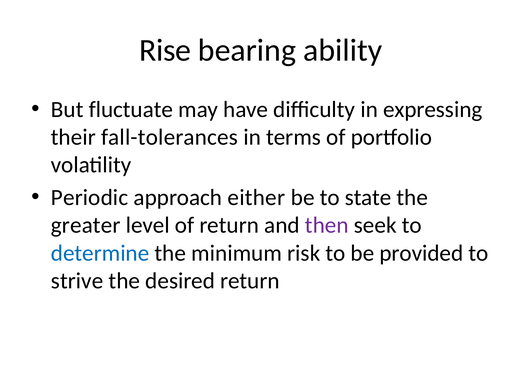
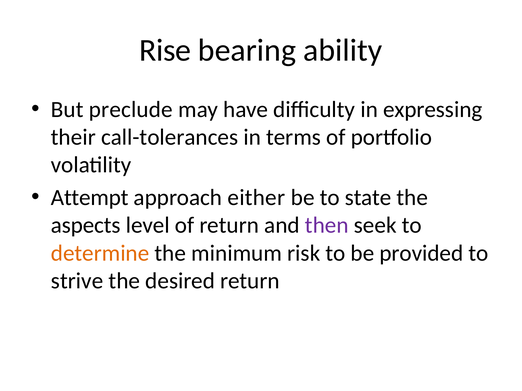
fluctuate: fluctuate -> preclude (131, 110)
fall-tolerances: fall-tolerances -> call-tolerances (170, 137)
Periodic: Periodic -> Attempt (90, 198)
greater: greater -> aspects (86, 226)
determine colour: blue -> orange (100, 253)
